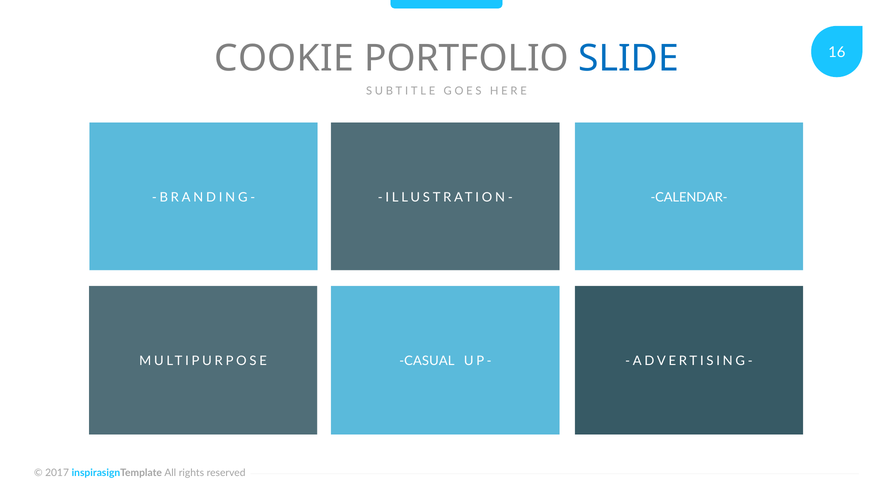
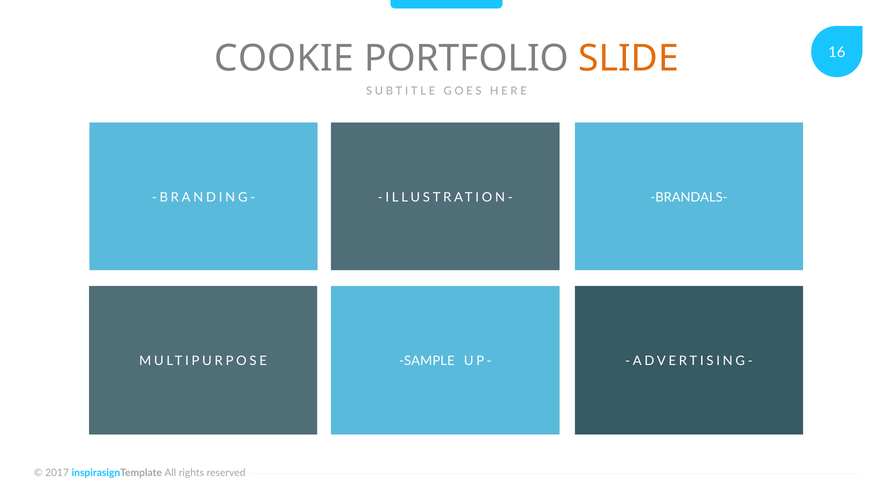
SLIDE colour: blue -> orange (629, 59)
CALENDAR-: CALENDAR- -> BRANDALS- (689, 197)
CASUAL: CASUAL -> SAMPLE (427, 361)
